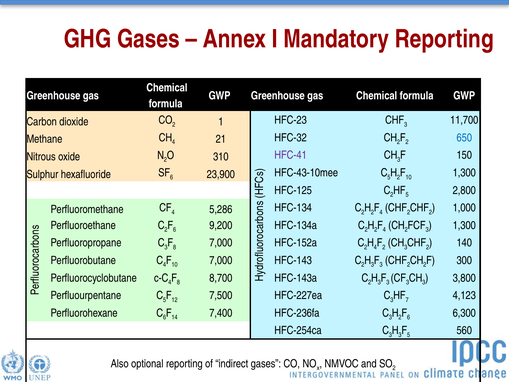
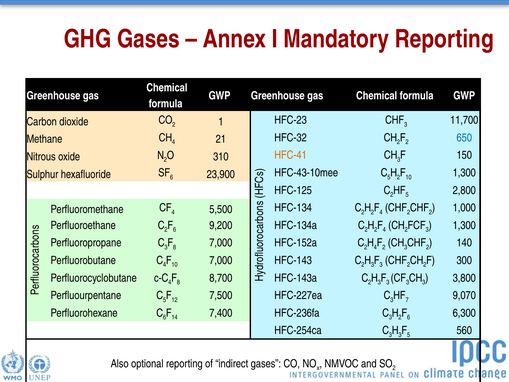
HFC-41 colour: purple -> orange (291, 155)
5,286: 5,286 -> 5,500 (221, 209)
4,123: 4,123 -> 9,070 (464, 295)
